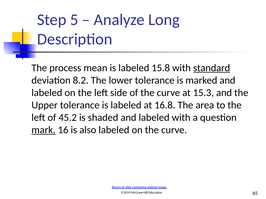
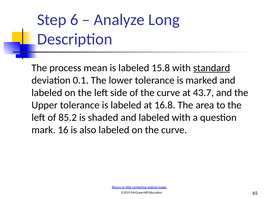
5: 5 -> 6 (74, 20)
8.2: 8.2 -> 0.1 (81, 81)
15.3: 15.3 -> 43.7 (203, 93)
45.2: 45.2 -> 85.2 (68, 118)
mark underline: present -> none (44, 130)
